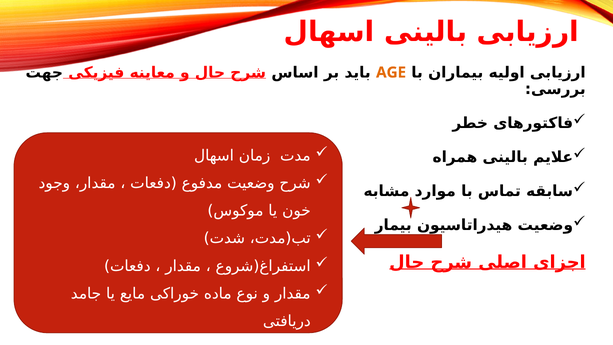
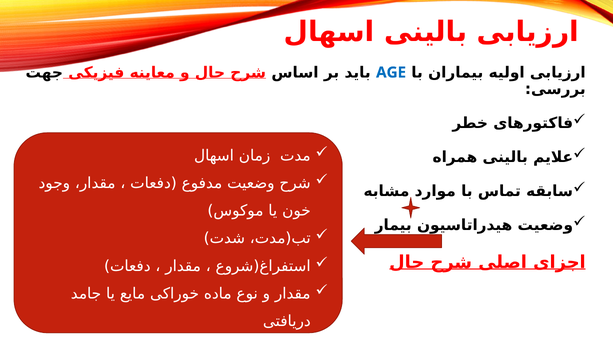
AGE colour: orange -> blue (391, 72)
